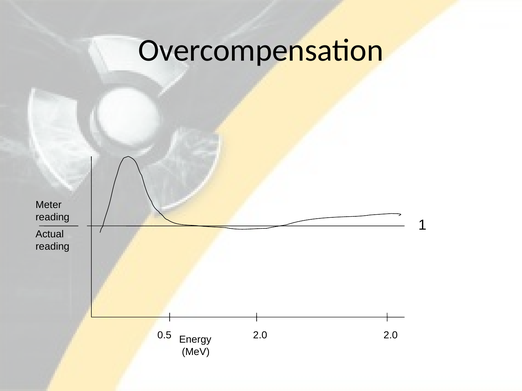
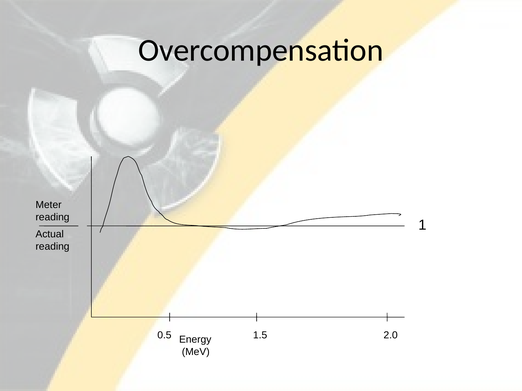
0.5 2.0: 2.0 -> 1.5 (260, 336)
